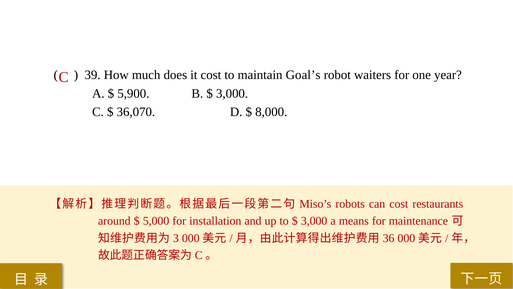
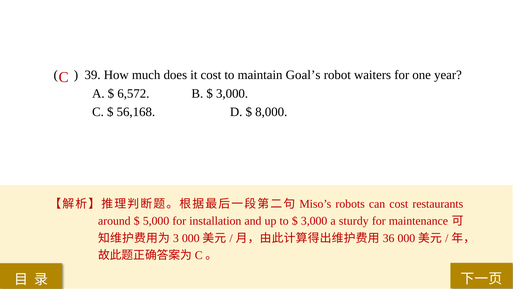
5,900: 5,900 -> 6,572 (133, 93)
36,070: 36,070 -> 56,168 (136, 112)
means: means -> sturdy (354, 221)
